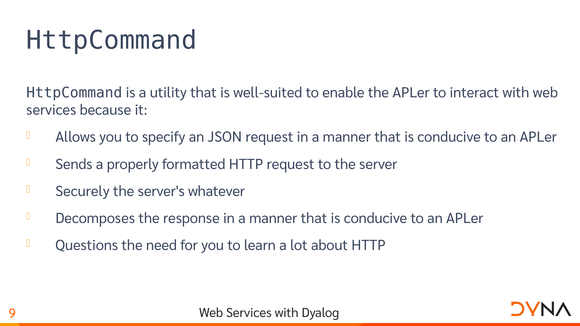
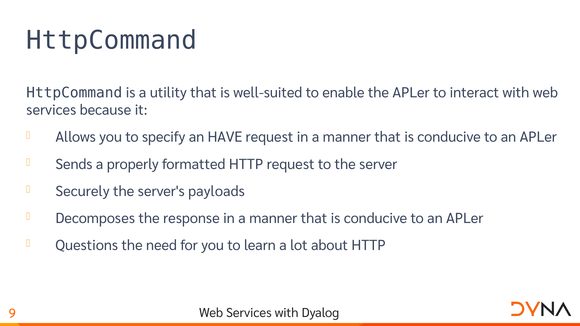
JSON: JSON -> HAVE (225, 137)
whatever: whatever -> payloads (216, 191)
